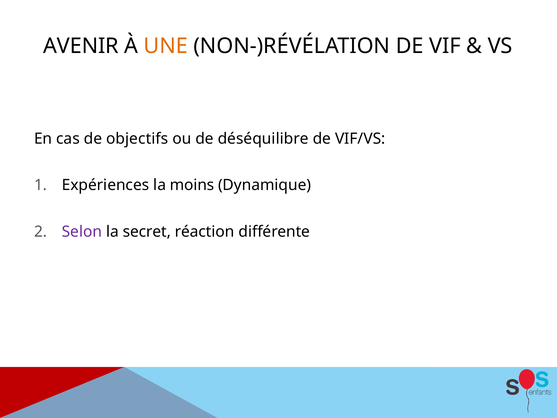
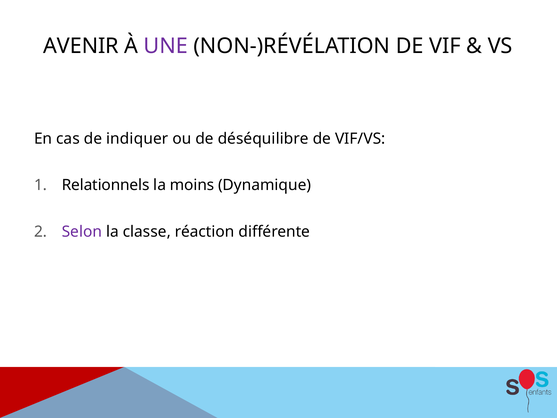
UNE colour: orange -> purple (166, 46)
objectifs: objectifs -> indiquer (137, 139)
Expériences: Expériences -> Relationnels (106, 185)
secret: secret -> classe (147, 232)
